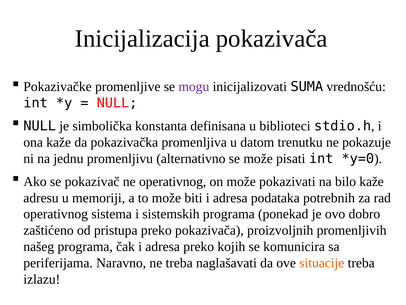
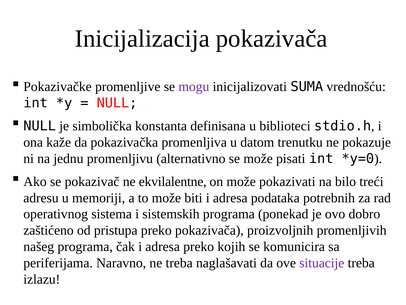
ne operativnog: operativnog -> ekvilalentne (173, 181)
bilo kaže: kaže -> treći (371, 181)
situacije colour: orange -> purple (322, 263)
